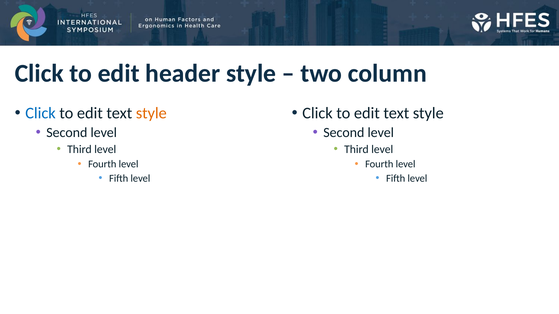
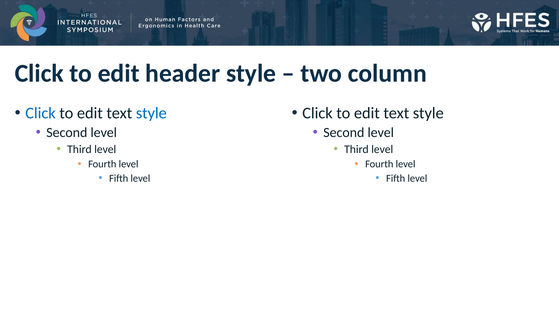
style colour: orange -> blue (151, 113)
